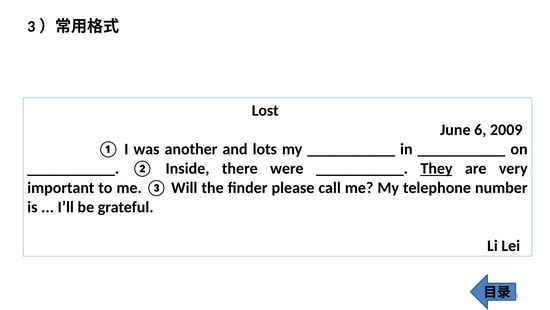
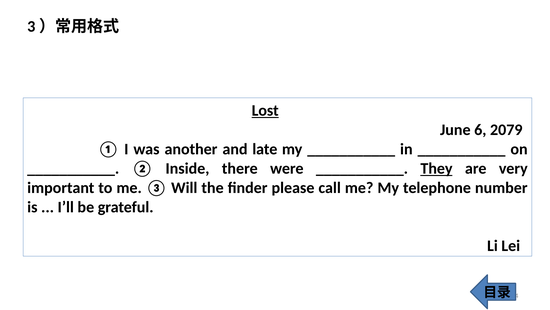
Lost underline: none -> present (265, 110)
2009: 2009 -> 2079 (506, 130)
lots: lots -> late (265, 149)
